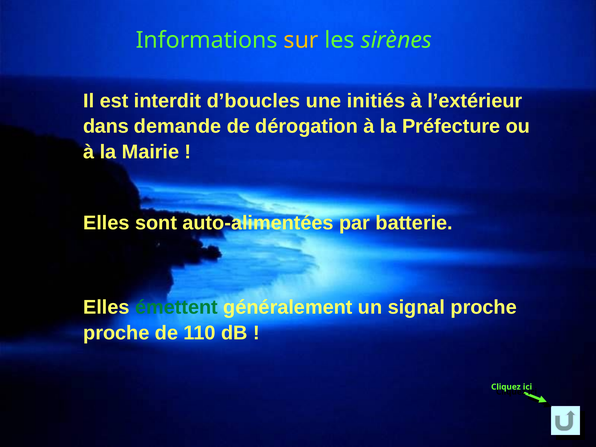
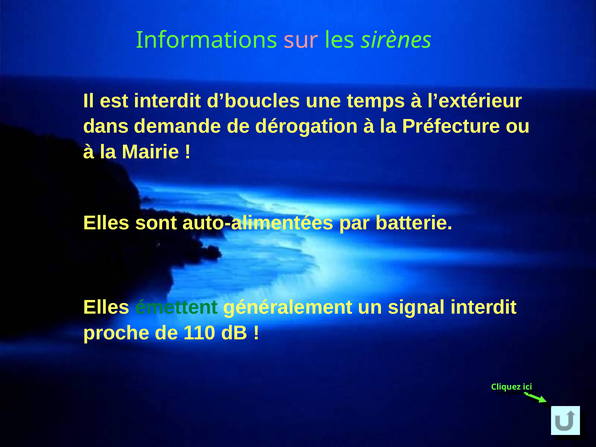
sur colour: yellow -> pink (301, 40)
initiés: initiés -> temps (376, 101)
signal proche: proche -> interdit (484, 307)
